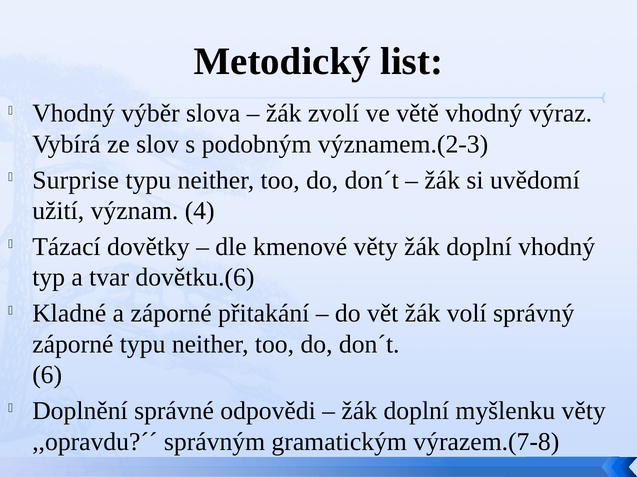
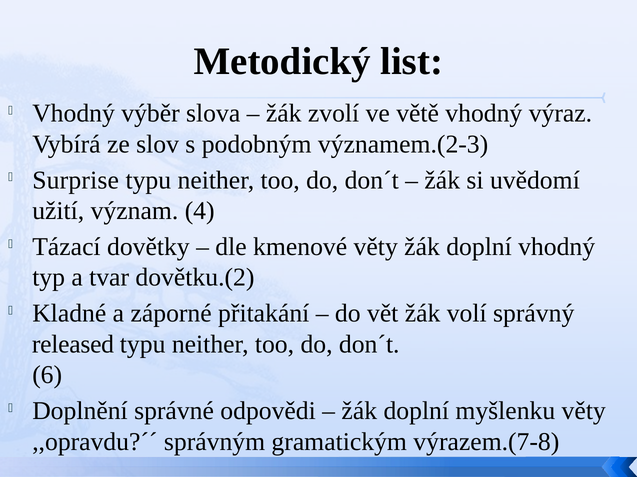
dovětku.(6: dovětku.(6 -> dovětku.(2 (195, 278)
záporné: záporné -> released (73, 345)
